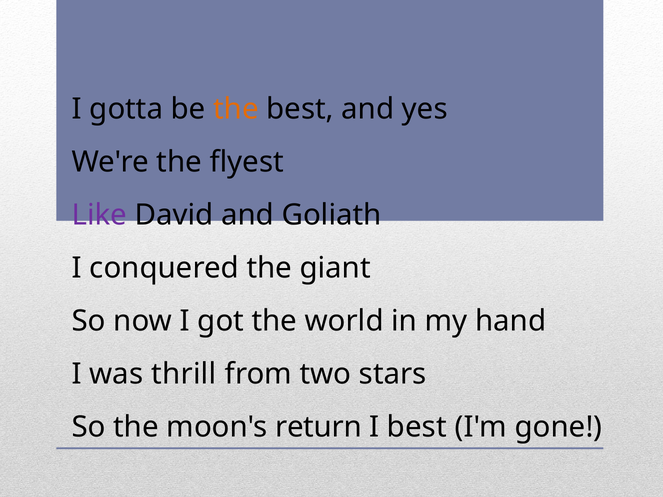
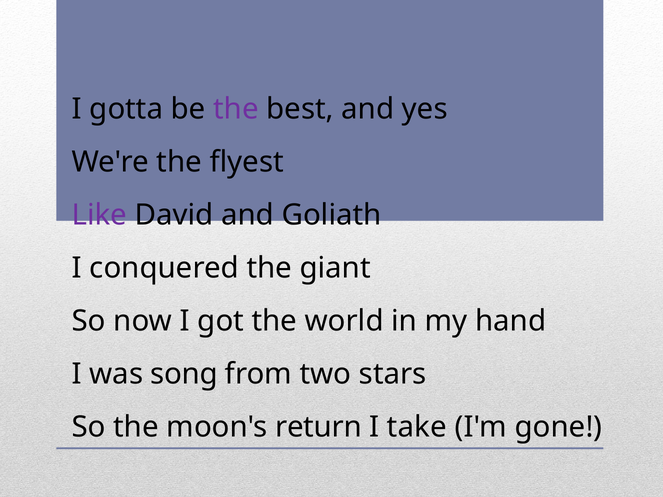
the colour: orange -> purple (236, 109)
thrill: thrill -> song (184, 374)
I best: best -> take (417, 427)
